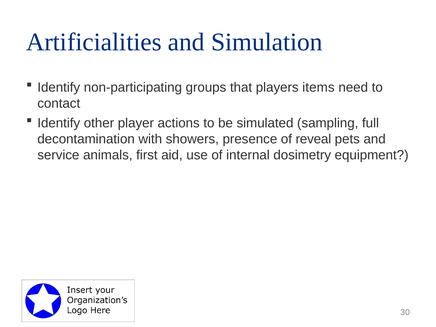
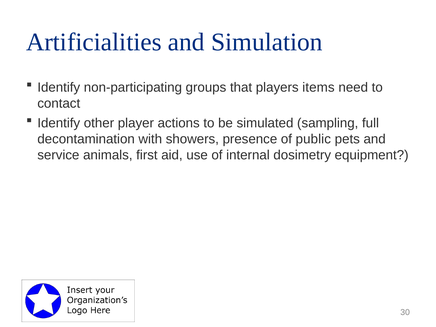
reveal: reveal -> public (313, 139)
